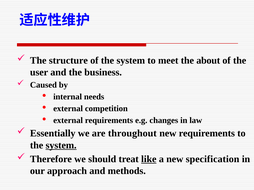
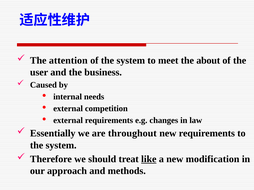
structure: structure -> attention (68, 61)
system underline: present -> none (61, 146)
specification: specification -> modification (213, 159)
